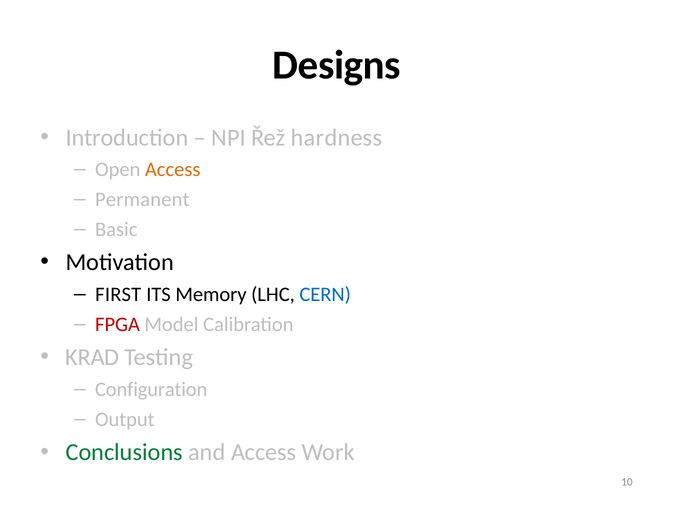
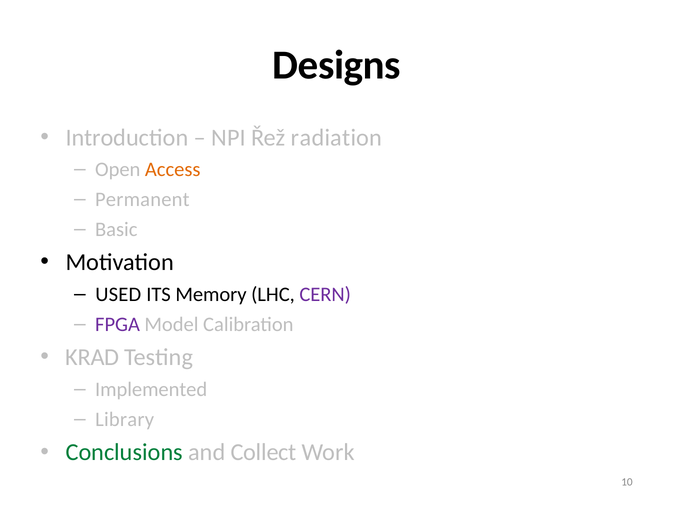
hardness: hardness -> radiation (337, 137)
FIRST: FIRST -> USED (118, 294)
CERN colour: blue -> purple (325, 294)
FPGA colour: red -> purple (118, 324)
Configuration: Configuration -> Implemented (151, 389)
Output: Output -> Library (125, 419)
and Access: Access -> Collect (264, 452)
